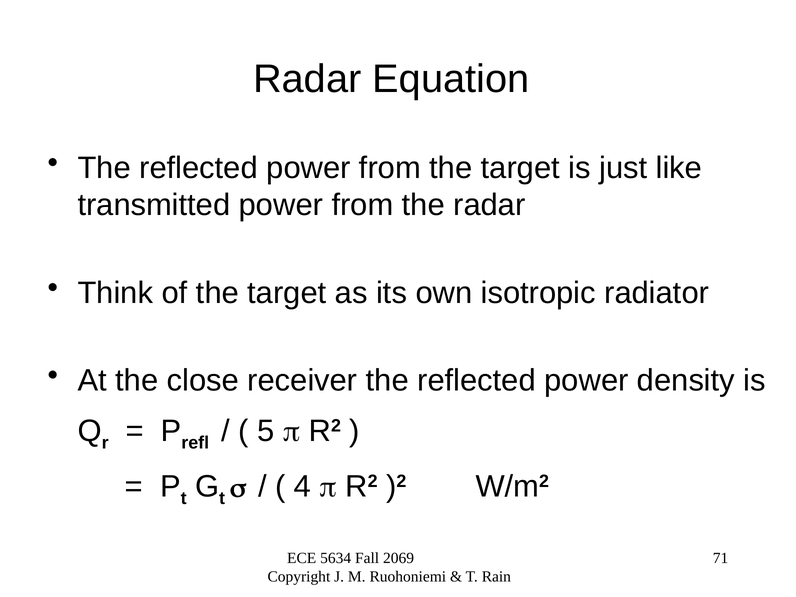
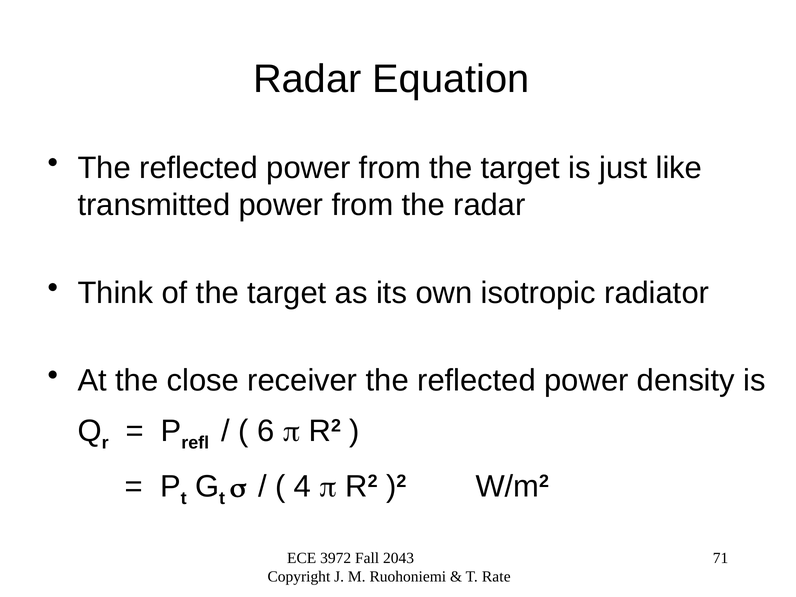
5: 5 -> 6 (266, 431)
5634: 5634 -> 3972 (336, 558)
2069: 2069 -> 2043 (399, 558)
Rain: Rain -> Rate (496, 577)
